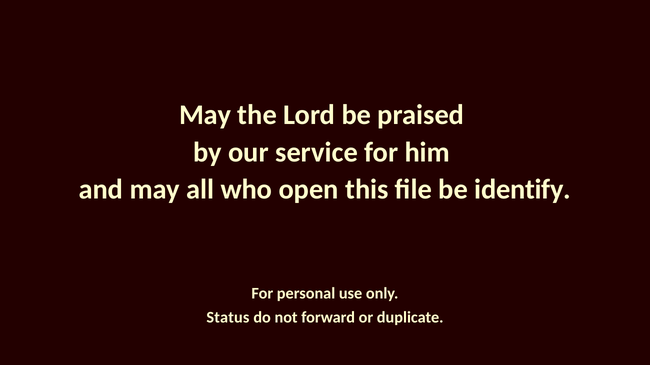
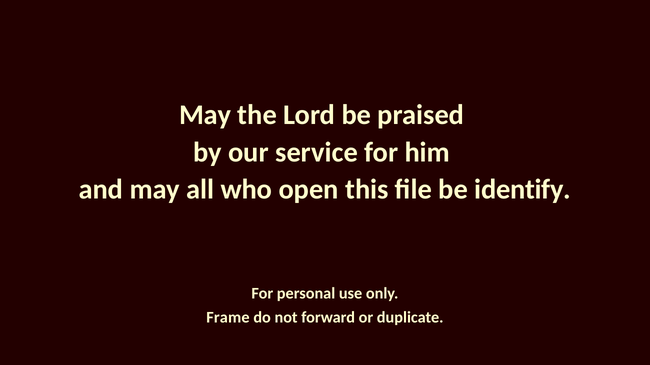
Status: Status -> Frame (228, 318)
